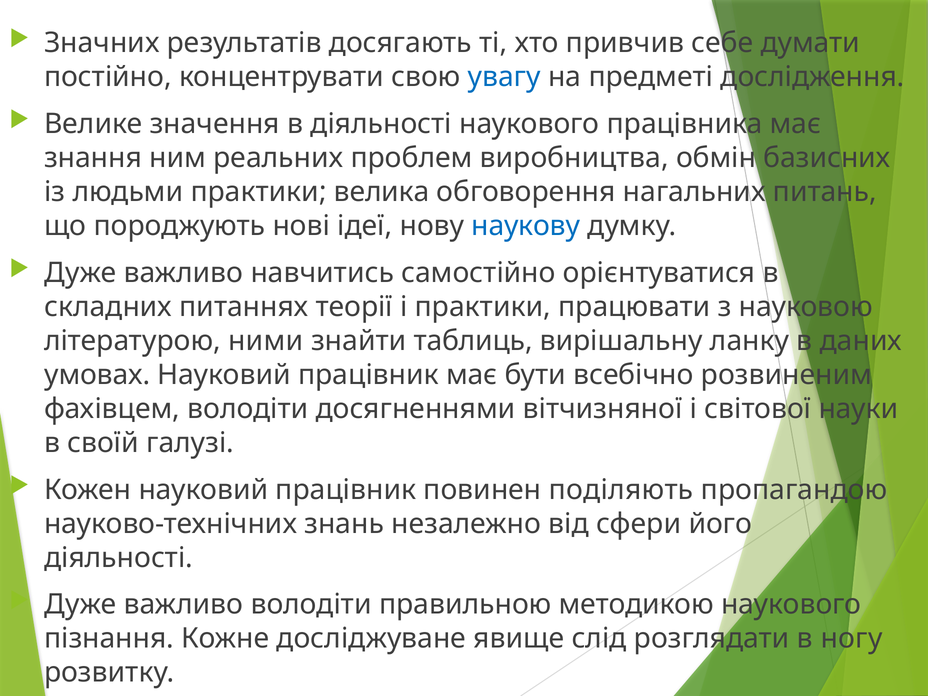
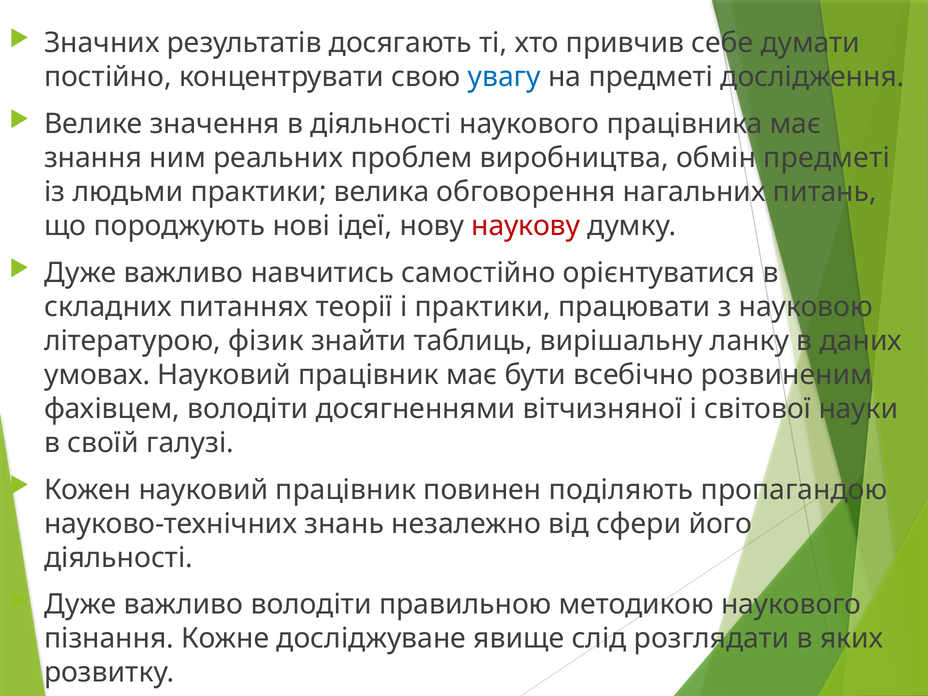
обмін базисних: базисних -> предметі (827, 158)
наукову colour: blue -> red (526, 226)
ними: ними -> фізик (266, 341)
ногу: ногу -> яких (852, 639)
